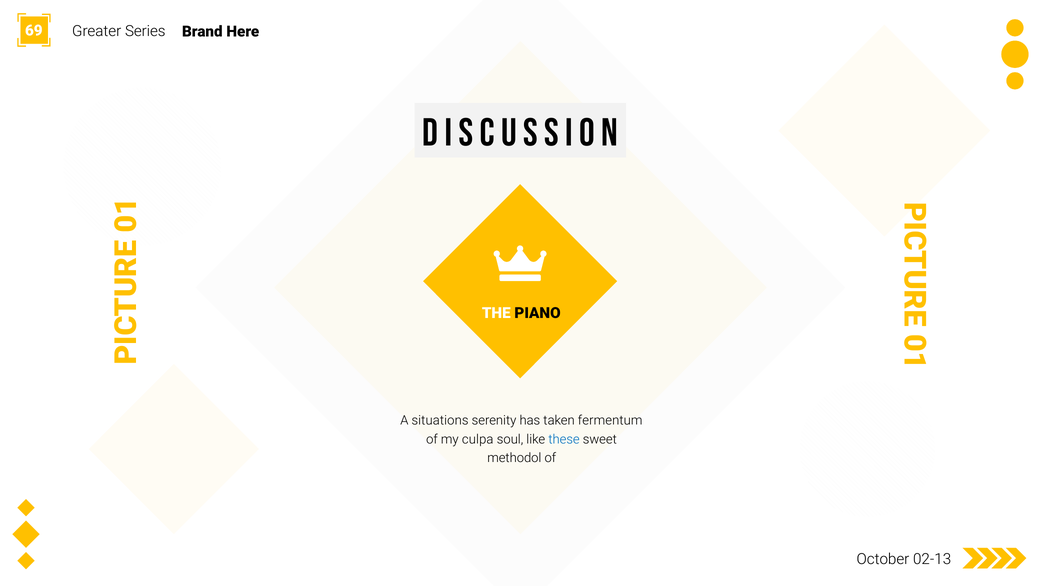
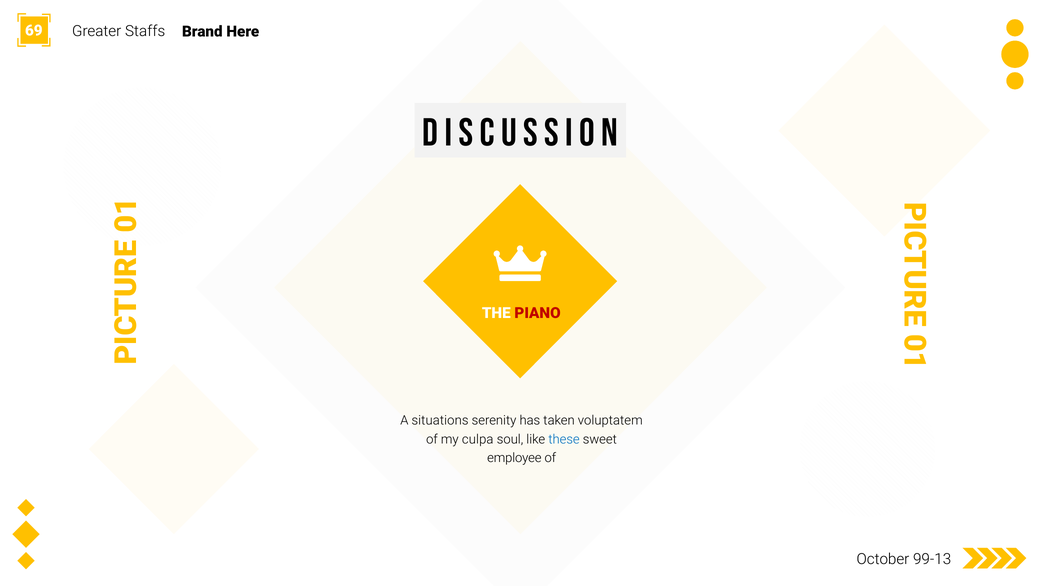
Series: Series -> Staffs (145, 31)
PIANO colour: black -> red (538, 313)
fermentum: fermentum -> voluptatem (610, 420)
methodol: methodol -> employee (514, 458)
02-13: 02-13 -> 99-13 (932, 559)
